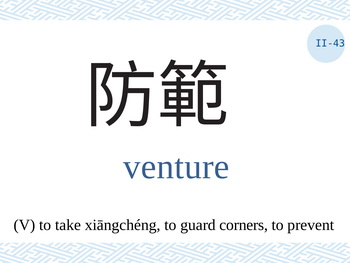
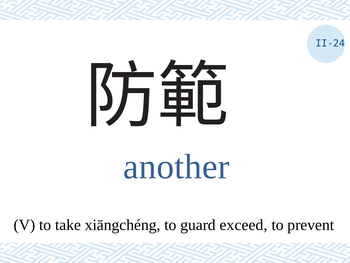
II-43: II-43 -> II-24 (330, 43)
venture: venture -> another (176, 166)
corners: corners -> exceed (244, 225)
